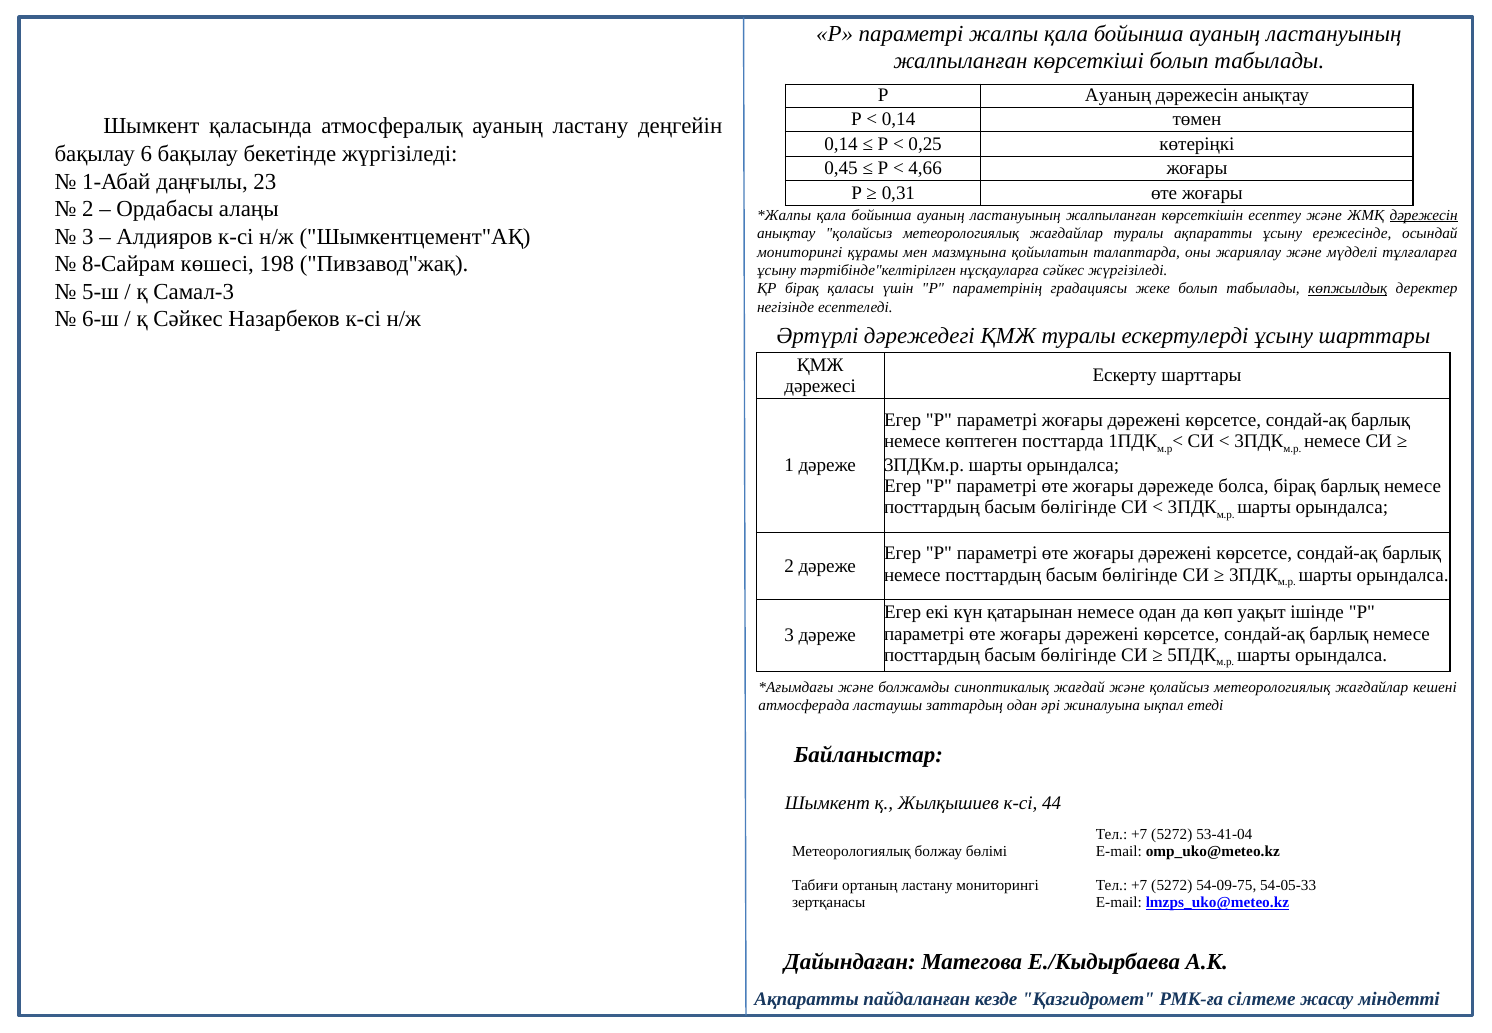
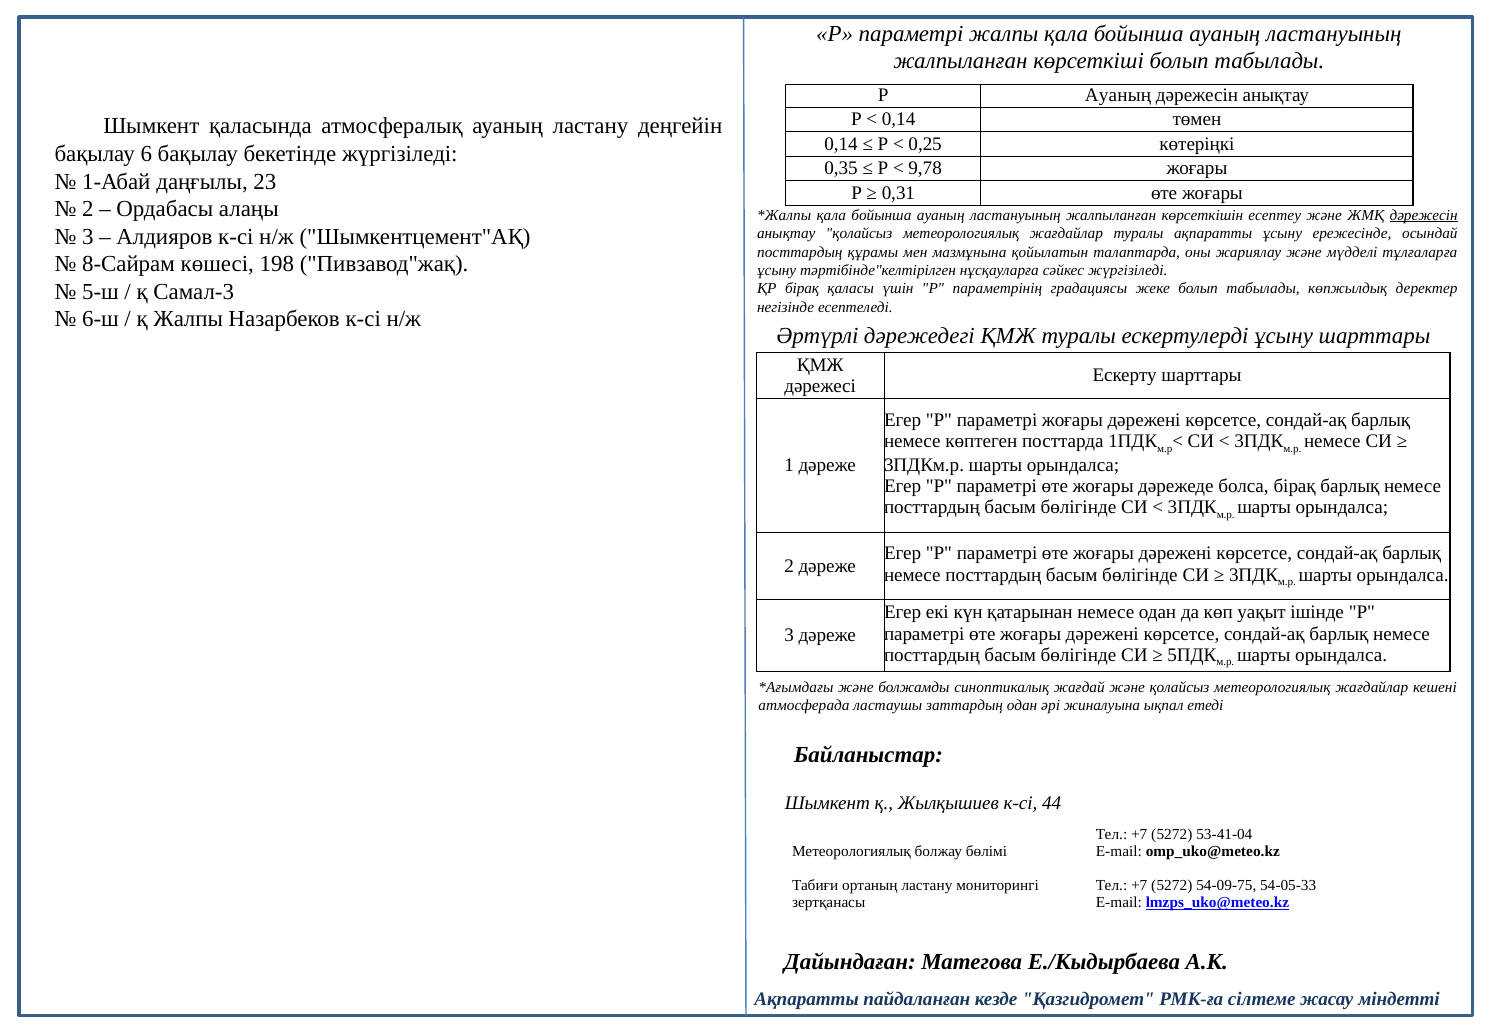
0,45: 0,45 -> 0,35 (841, 168)
4,66: 4,66 -> 9,78 (925, 168)
мониторингі: мониторингі -> посттардың (800, 252)
көпжылдық underline: present -> none (1348, 289)
қ Сәйкес: Сәйкес -> Жалпы (188, 319)
